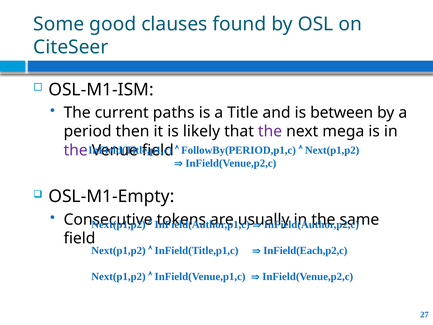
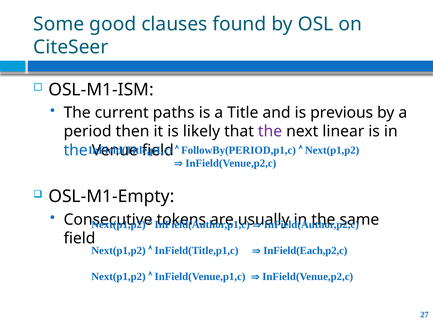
between: between -> previous (342, 113)
mega: mega -> linear (343, 131)
the colour: purple -> blue (76, 150)
